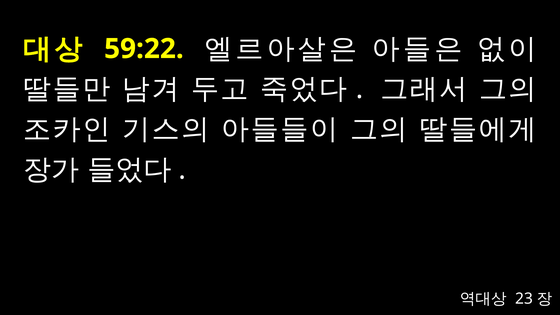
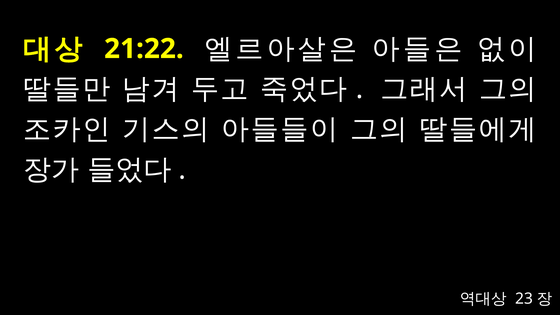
59:22: 59:22 -> 21:22 (144, 49)
